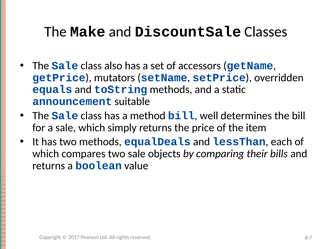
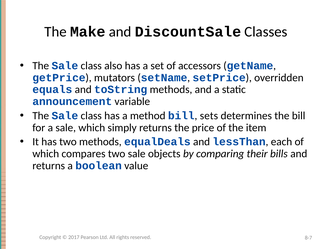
suitable: suitable -> variable (132, 102)
well: well -> sets (209, 116)
